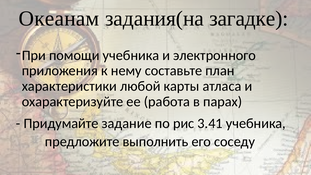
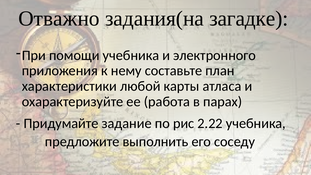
Океанам: Океанам -> Отважно (59, 19)
3.41: 3.41 -> 2.22 (210, 123)
